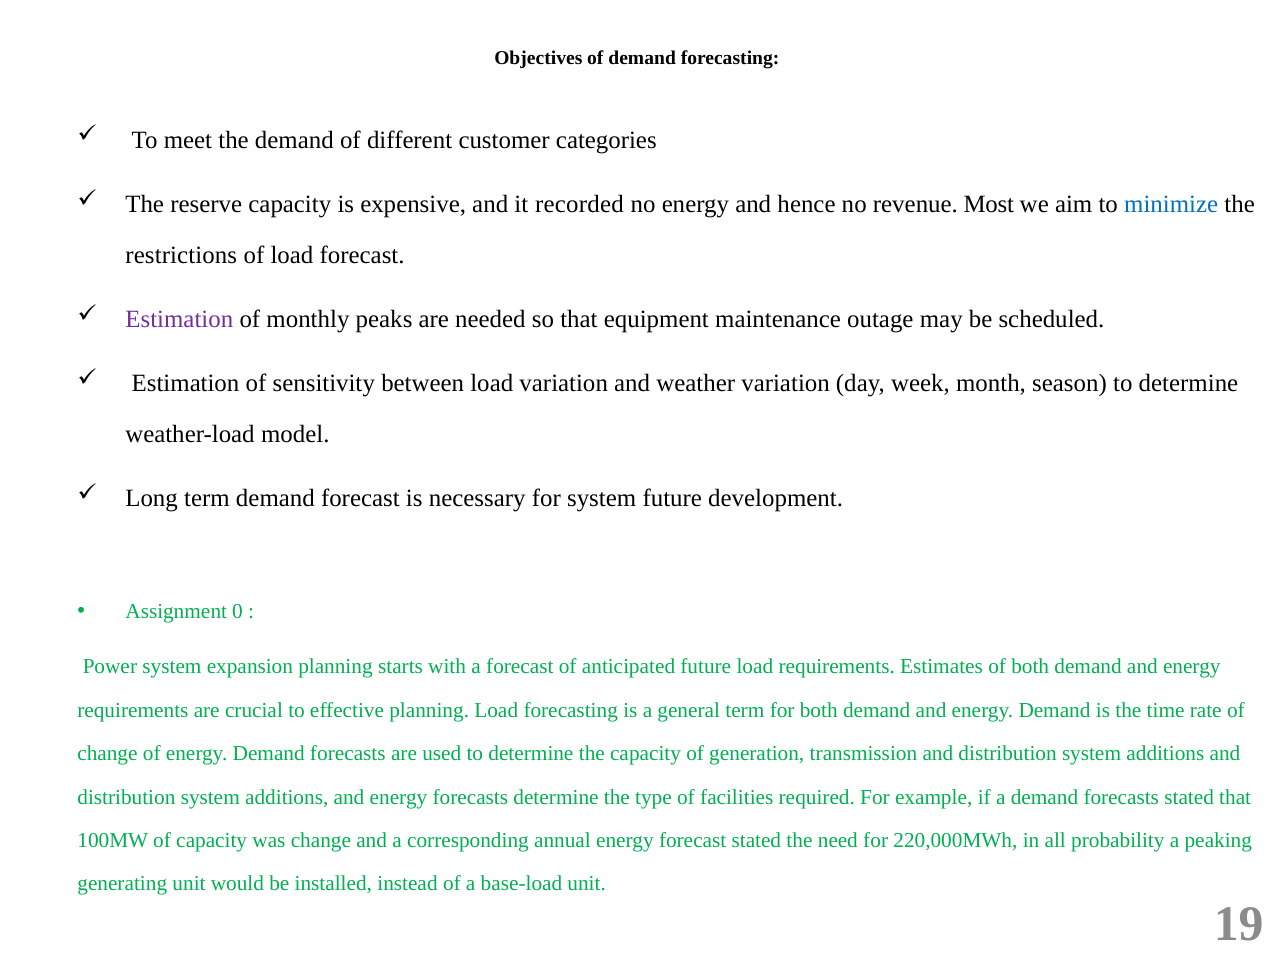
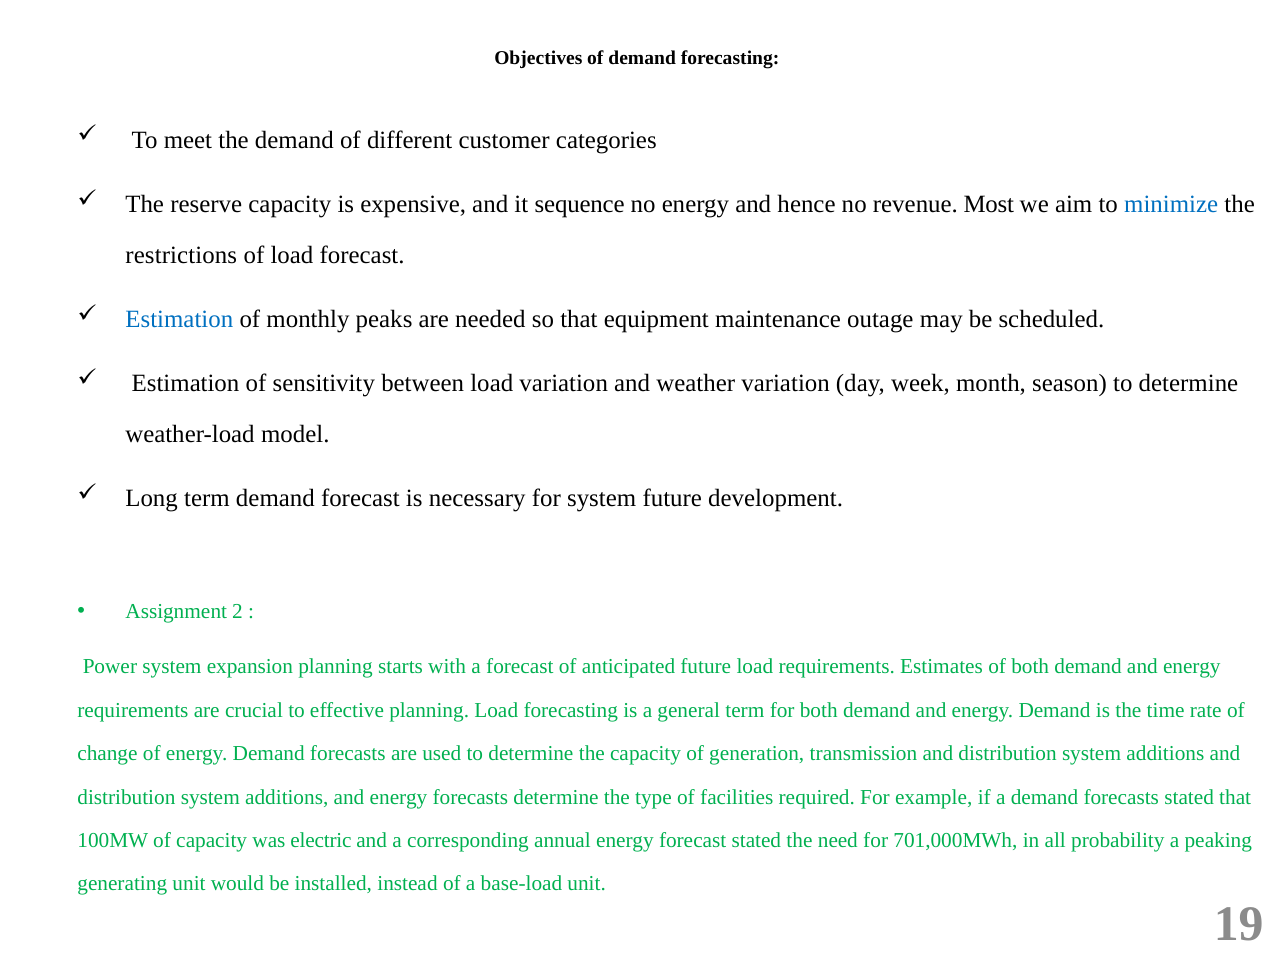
recorded: recorded -> sequence (580, 204)
Estimation colour: purple -> blue (179, 319)
0: 0 -> 2 (238, 611)
was change: change -> electric (321, 841)
220,000MWh: 220,000MWh -> 701,000MWh (955, 841)
